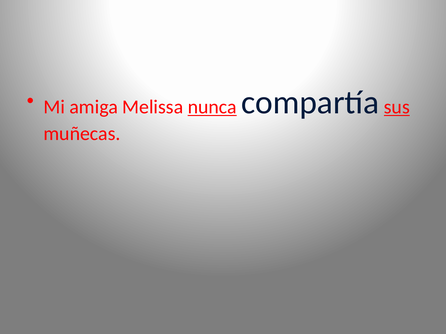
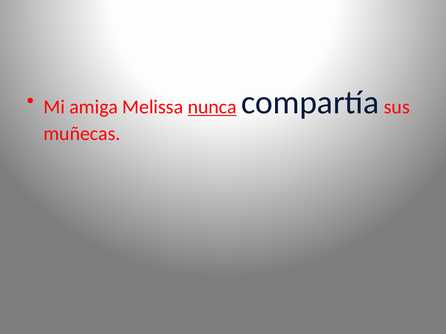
sus underline: present -> none (397, 107)
